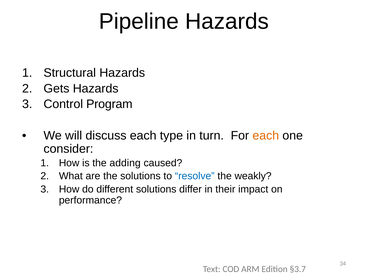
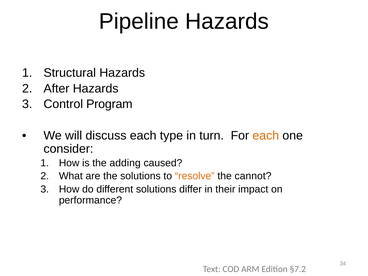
Gets: Gets -> After (56, 88)
resolve colour: blue -> orange (195, 176)
weakly: weakly -> cannot (253, 176)
§3.7: §3.7 -> §7.2 (298, 269)
